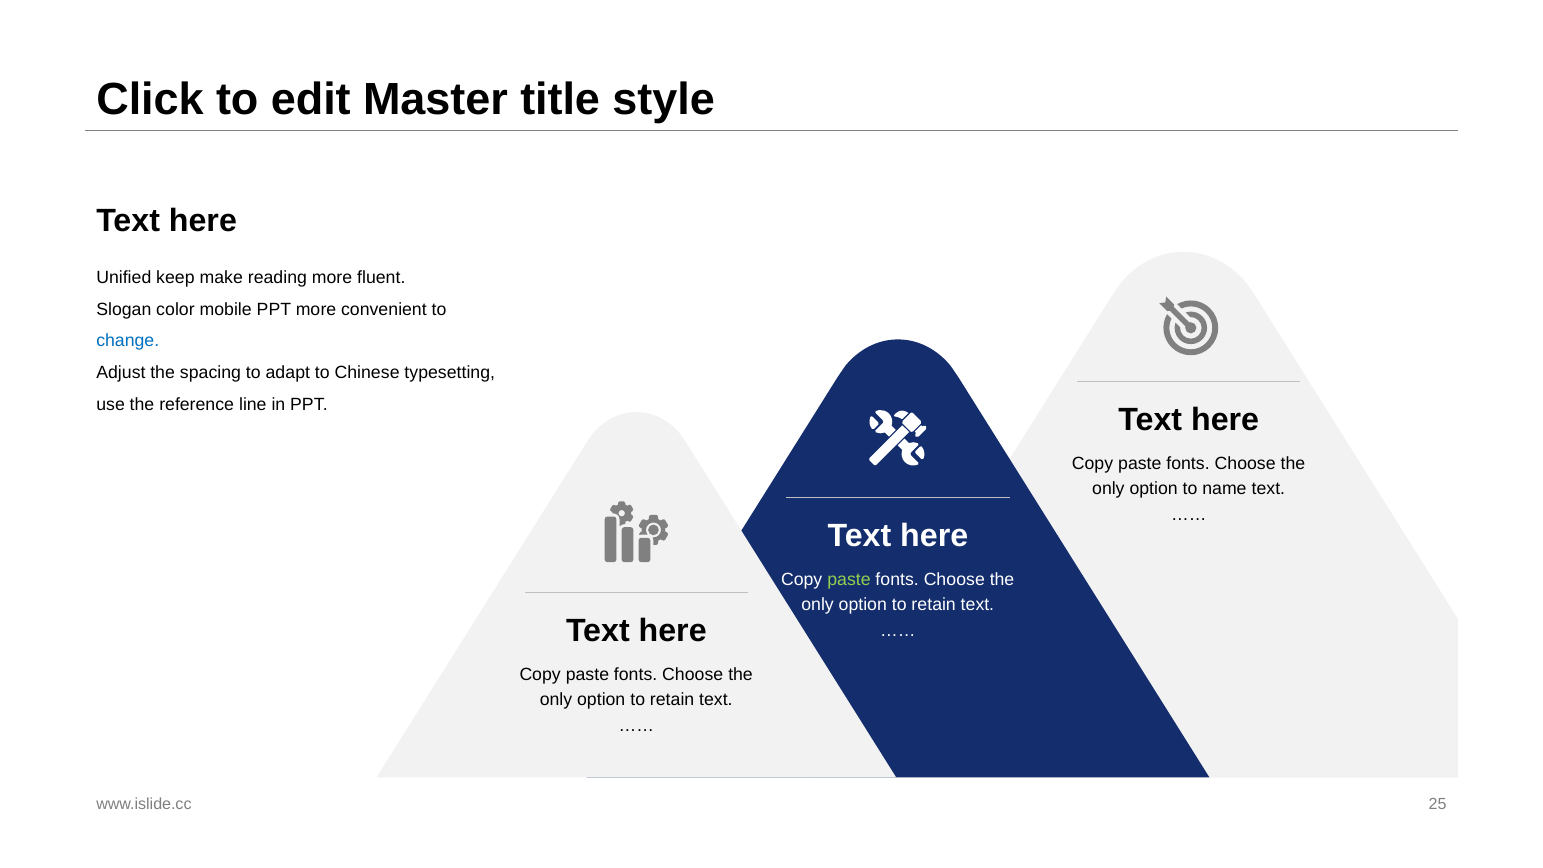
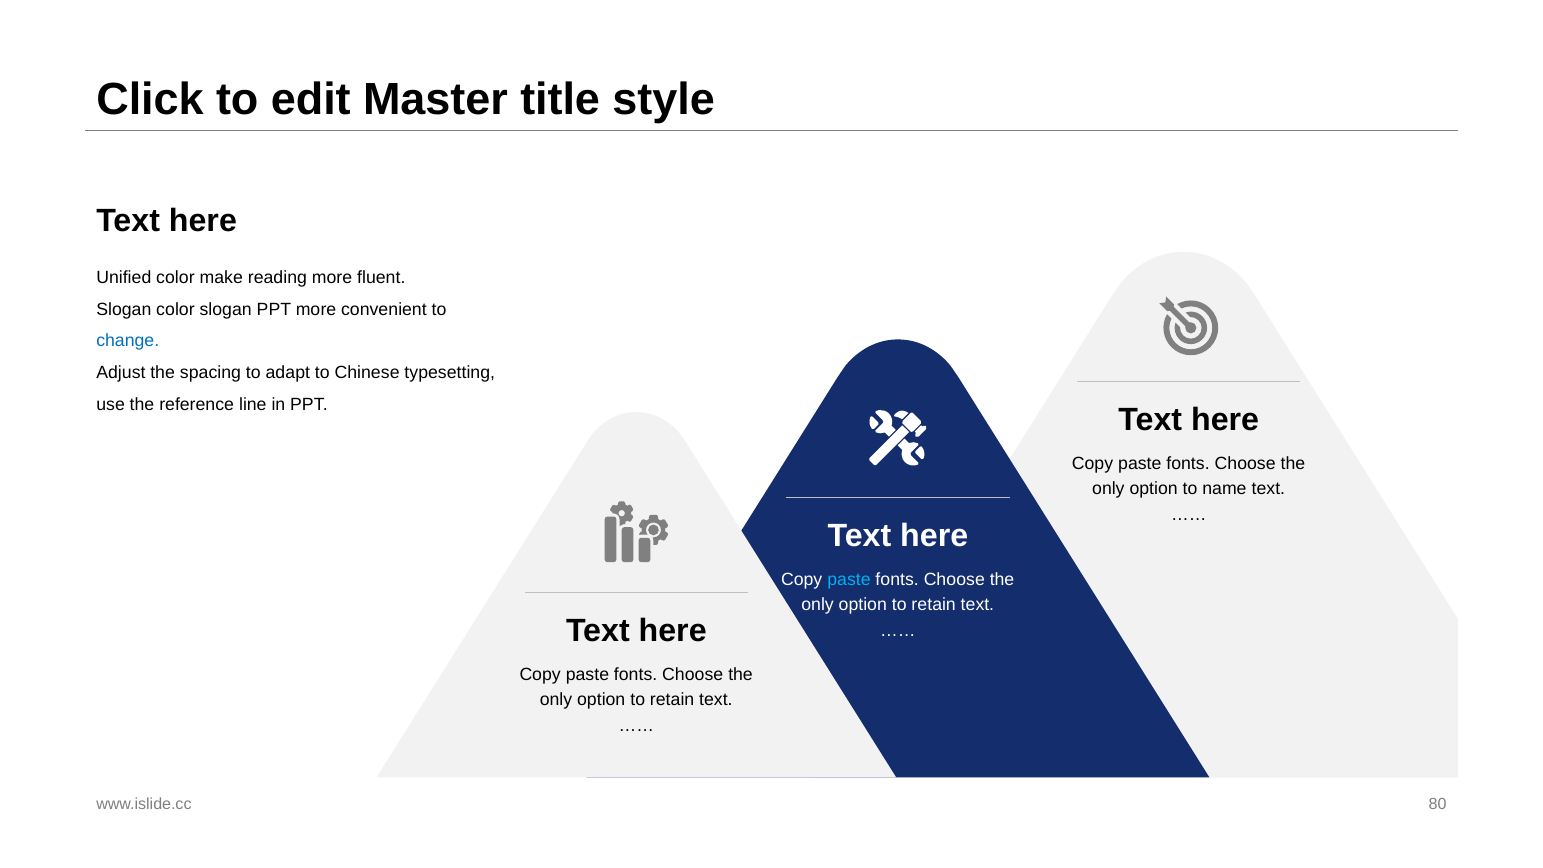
Unified keep: keep -> color (175, 277)
color mobile: mobile -> slogan (226, 309)
paste colour: light green -> light blue (849, 579)
25: 25 -> 80 (1438, 804)
